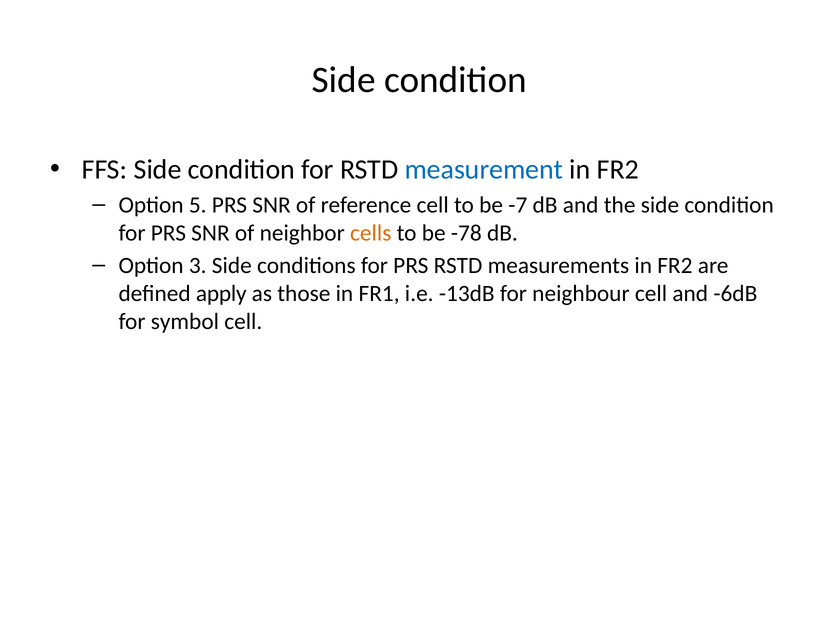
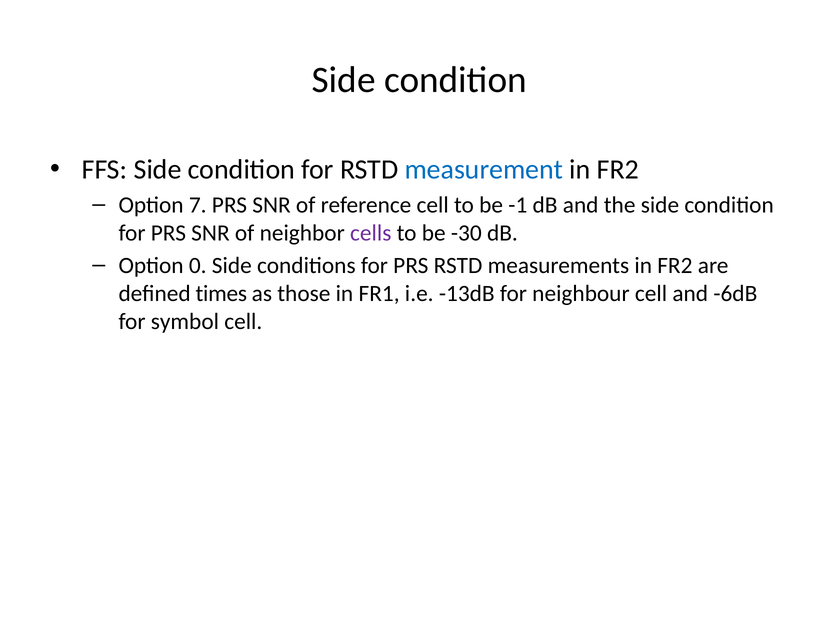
5: 5 -> 7 (198, 205)
-7: -7 -> -1 (518, 205)
cells colour: orange -> purple (371, 233)
-78: -78 -> -30 (466, 233)
3: 3 -> 0 (198, 266)
apply: apply -> times (221, 294)
